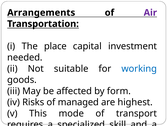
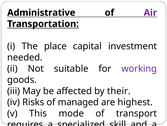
Arrangements: Arrangements -> Administrative (41, 13)
working colour: blue -> purple (139, 68)
form: form -> their (119, 91)
